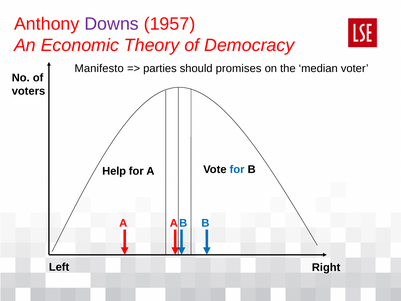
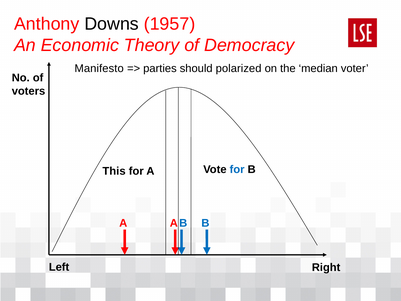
Downs colour: purple -> black (112, 24)
promises: promises -> polarized (239, 68)
Help: Help -> This (114, 171)
